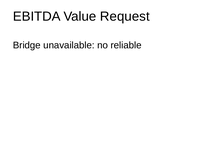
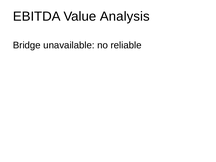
Request: Request -> Analysis (125, 16)
